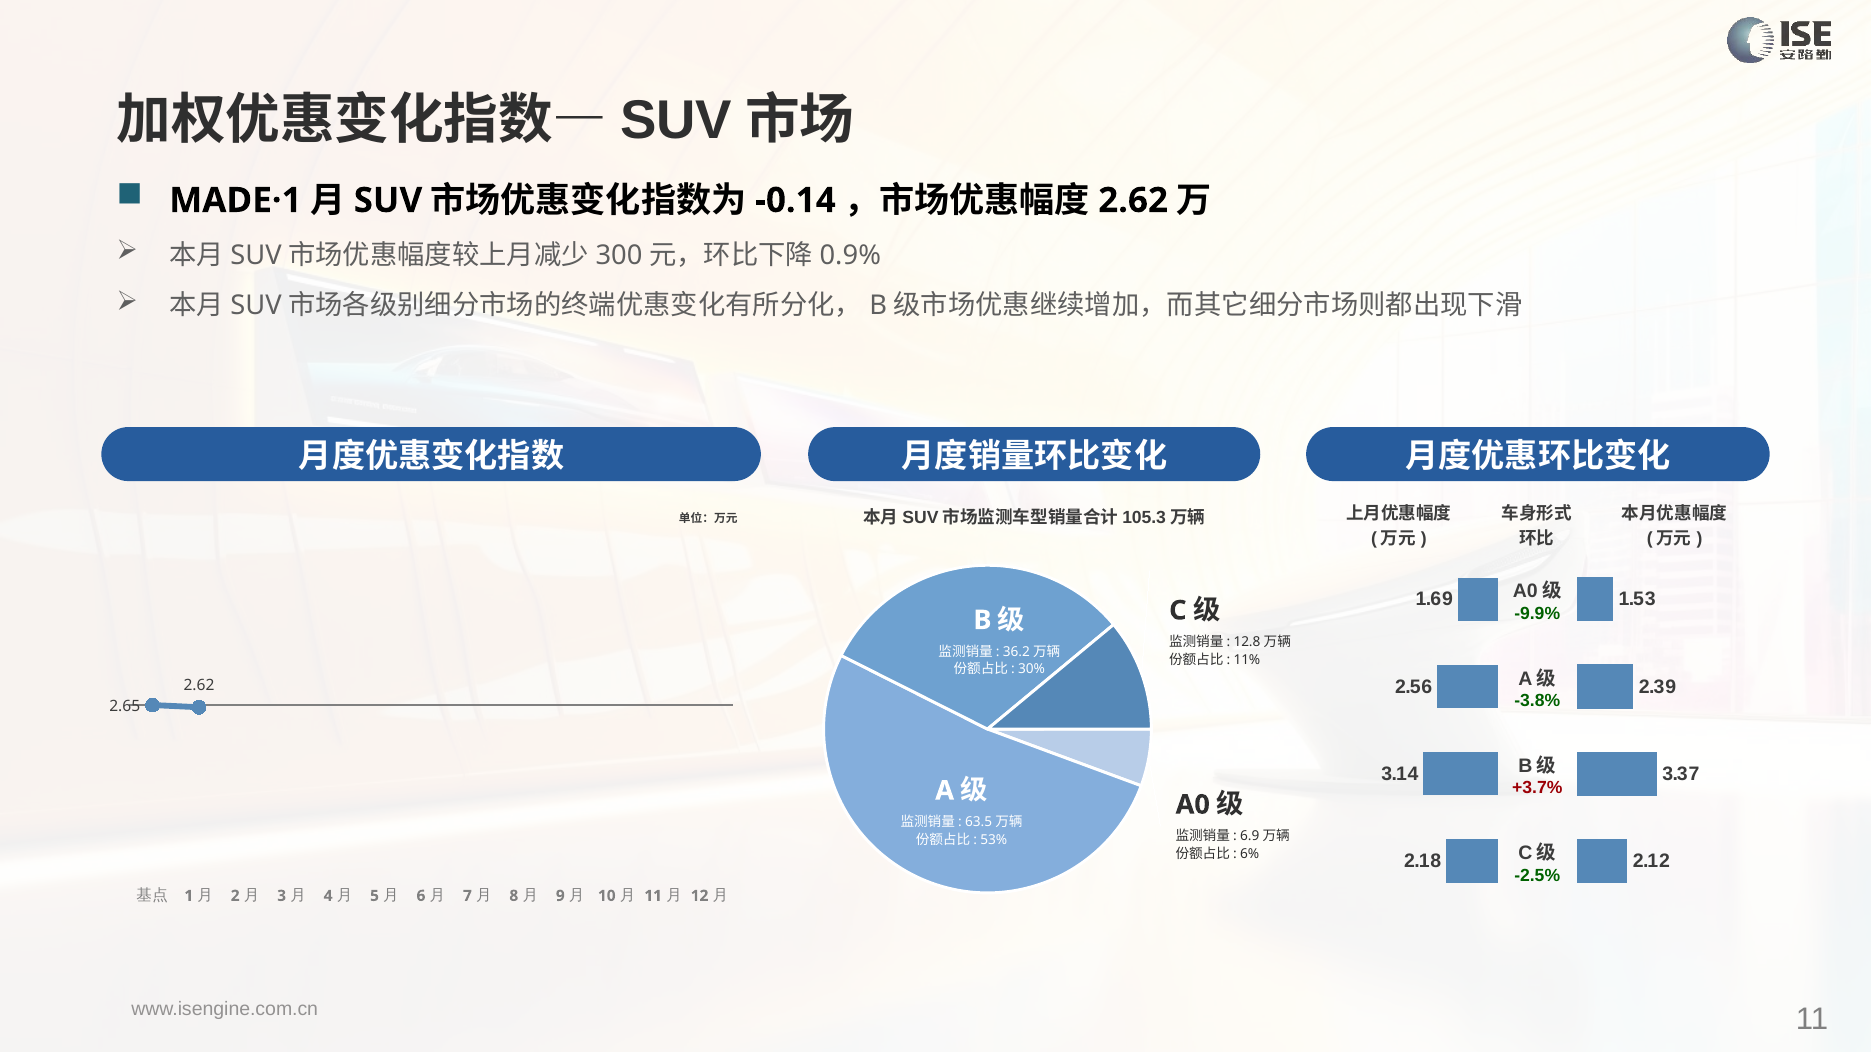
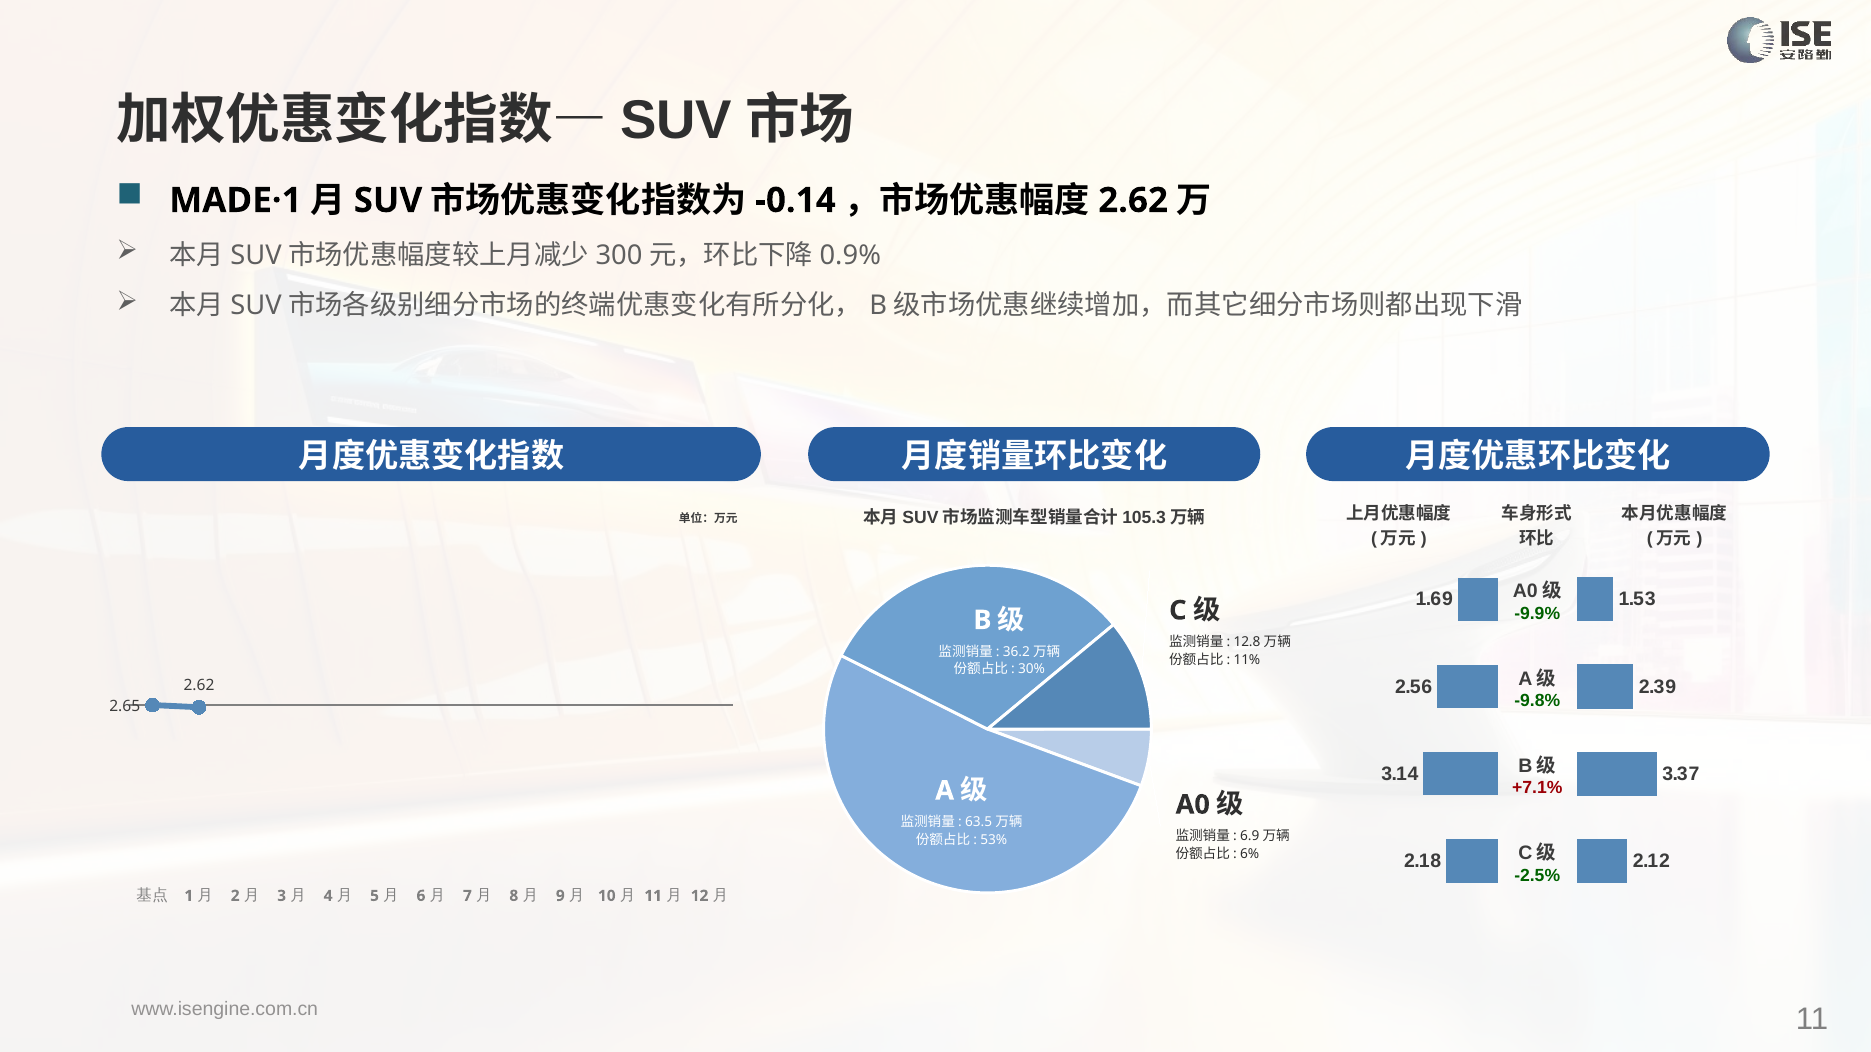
-3.8%: -3.8% -> -9.8% (1537, 701)
+3.7%: +3.7% -> +7.1% (1537, 788)
